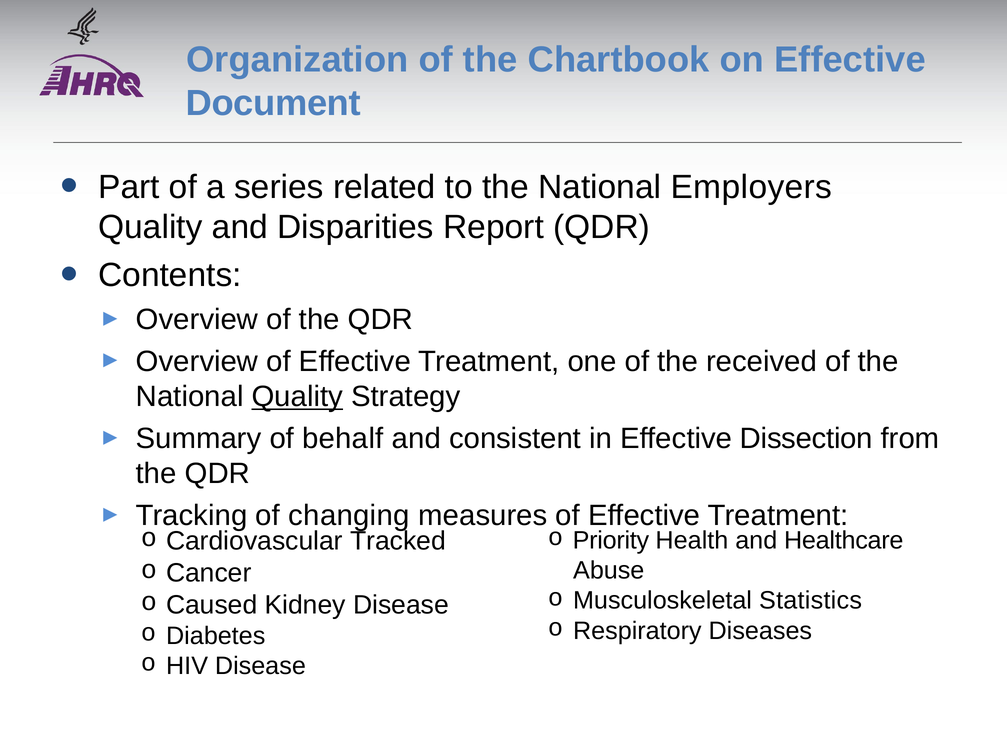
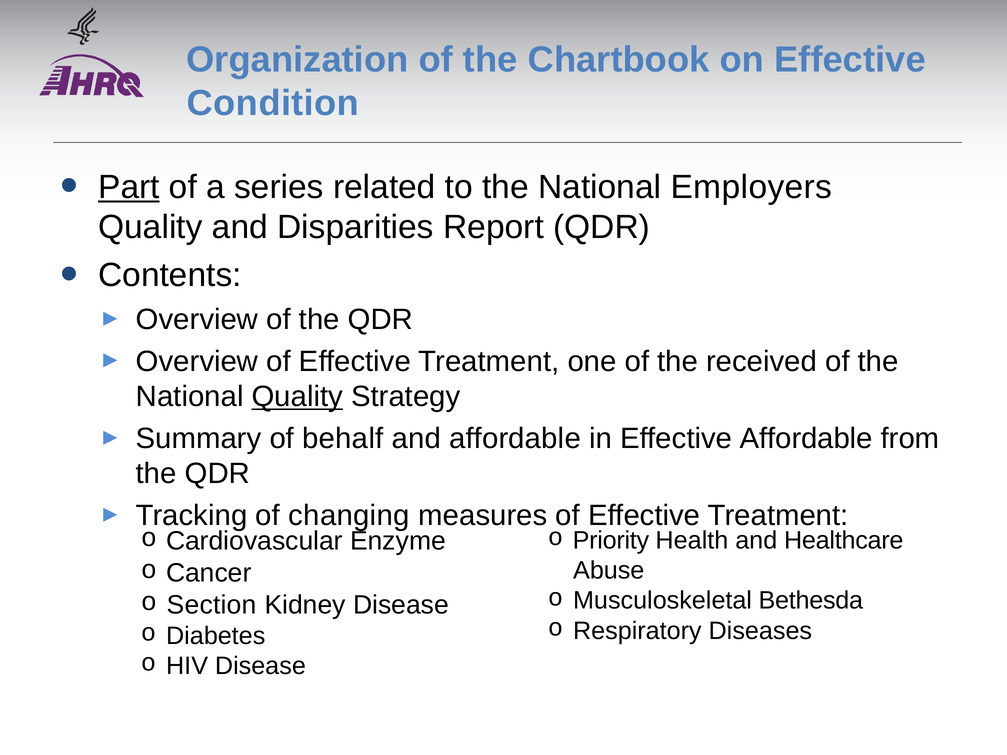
Document: Document -> Condition (273, 103)
Part underline: none -> present (129, 187)
and consistent: consistent -> affordable (515, 439)
Effective Dissection: Dissection -> Affordable (806, 439)
Tracked: Tracked -> Enzyme (398, 541)
Statistics: Statistics -> Bethesda (811, 601)
Caused: Caused -> Section (212, 605)
